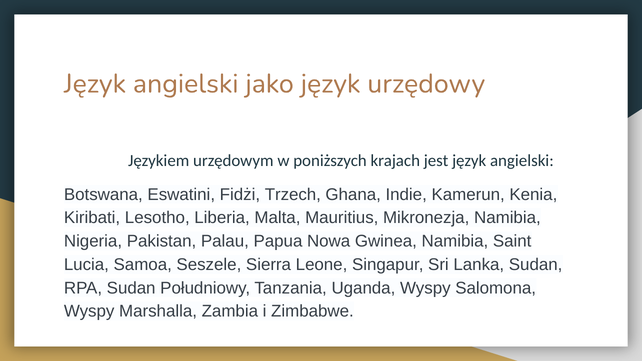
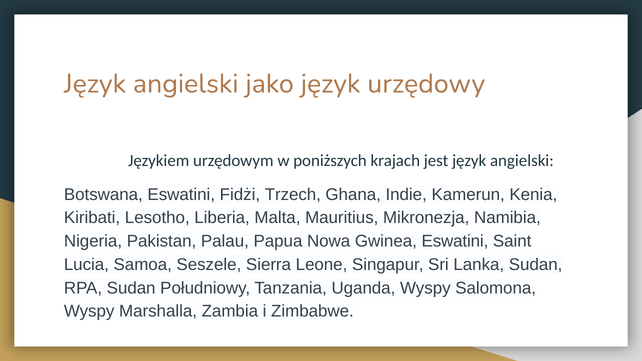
Gwinea Namibia: Namibia -> Eswatini (455, 241)
